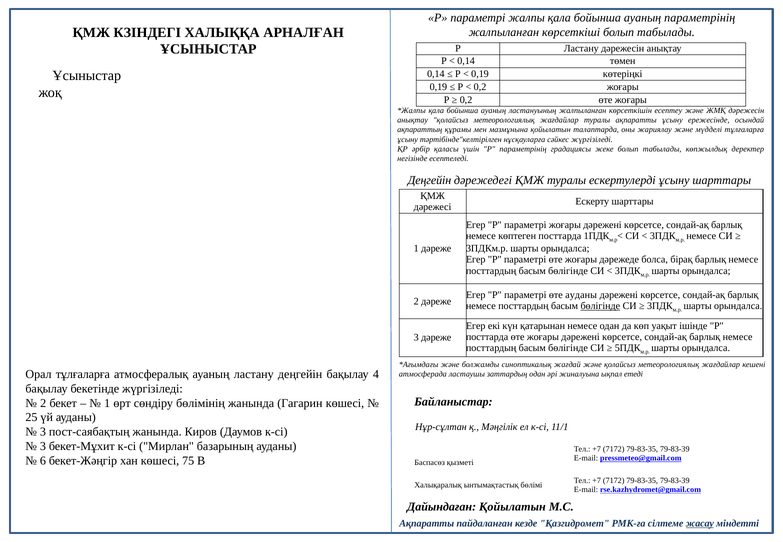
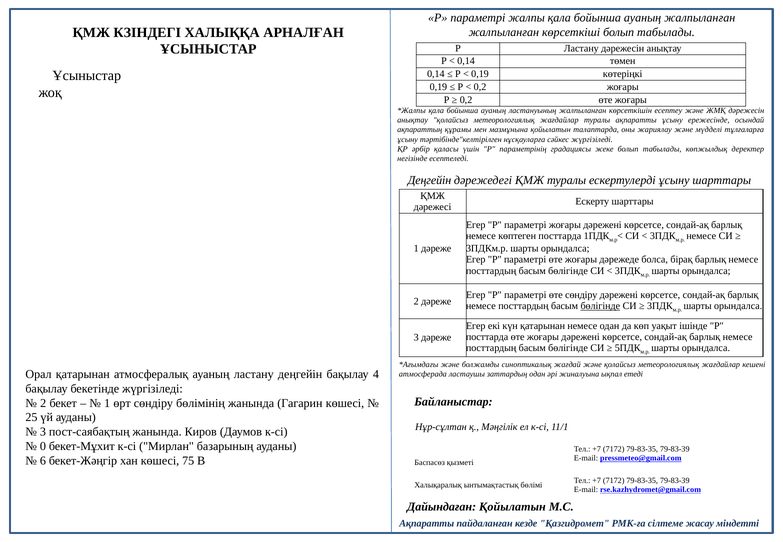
ауаның параметрінің: параметрінің -> жалпыланған (700, 18)
өте ауданы: ауданы -> сөндіру (581, 295)
Орал тұлғаларға: тұлғаларға -> қатарынан (83, 374)
3: 3 -> 0 (43, 446)
жасау underline: present -> none (700, 524)
